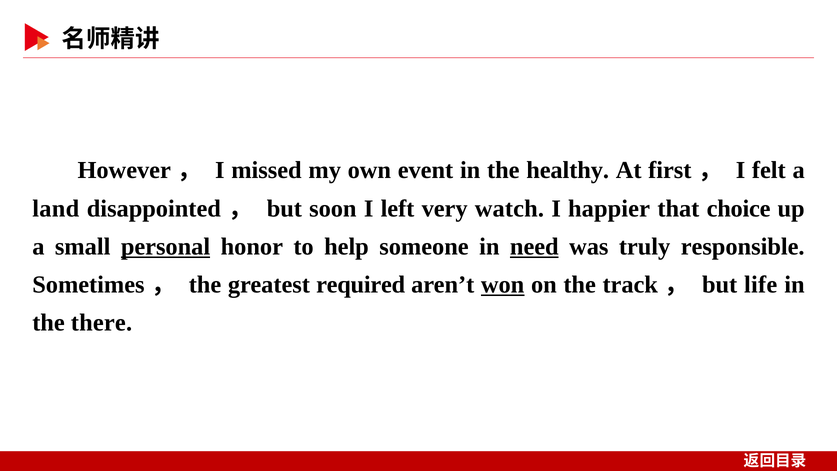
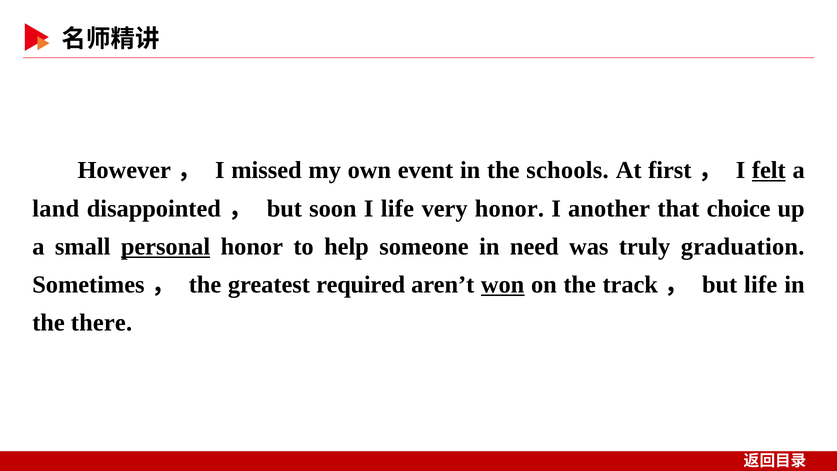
healthy: healthy -> schools (568, 170)
felt underline: none -> present (769, 170)
I left: left -> life (397, 208)
very watch: watch -> honor (509, 208)
happier: happier -> another (609, 208)
need underline: present -> none (534, 246)
responsible: responsible -> graduation (743, 246)
